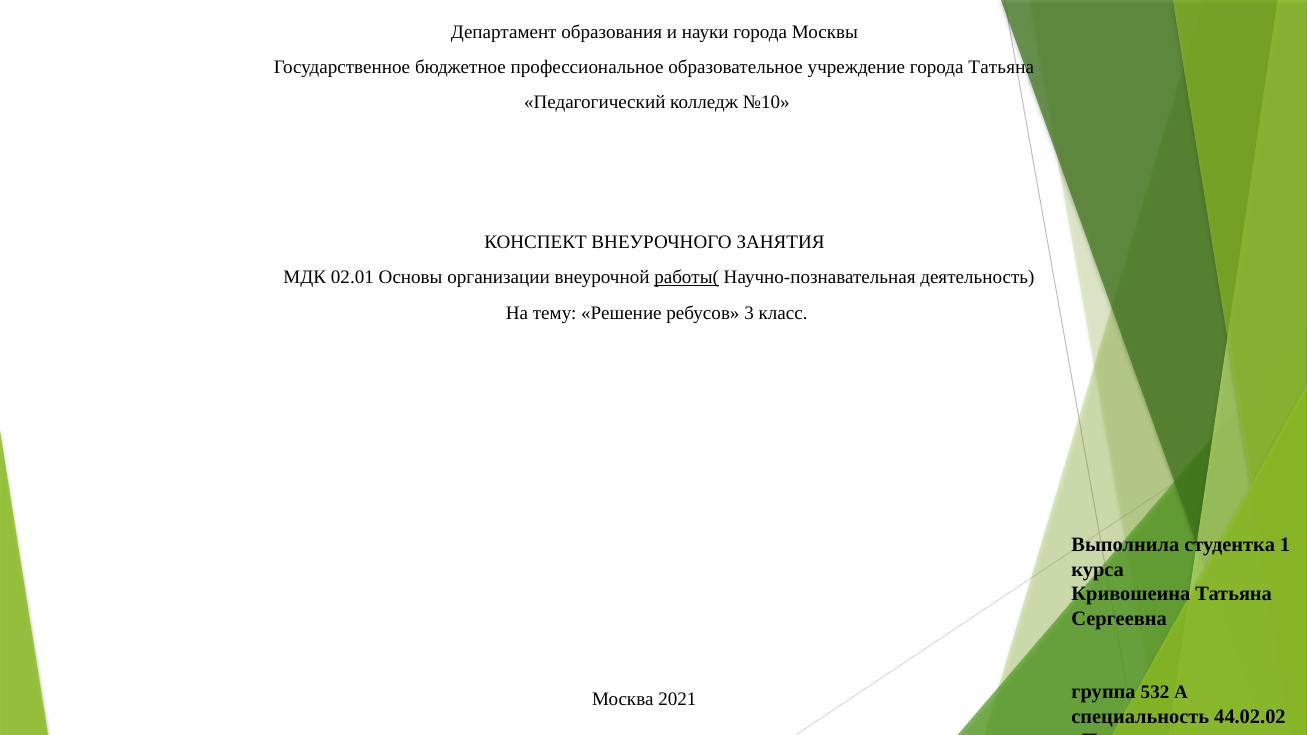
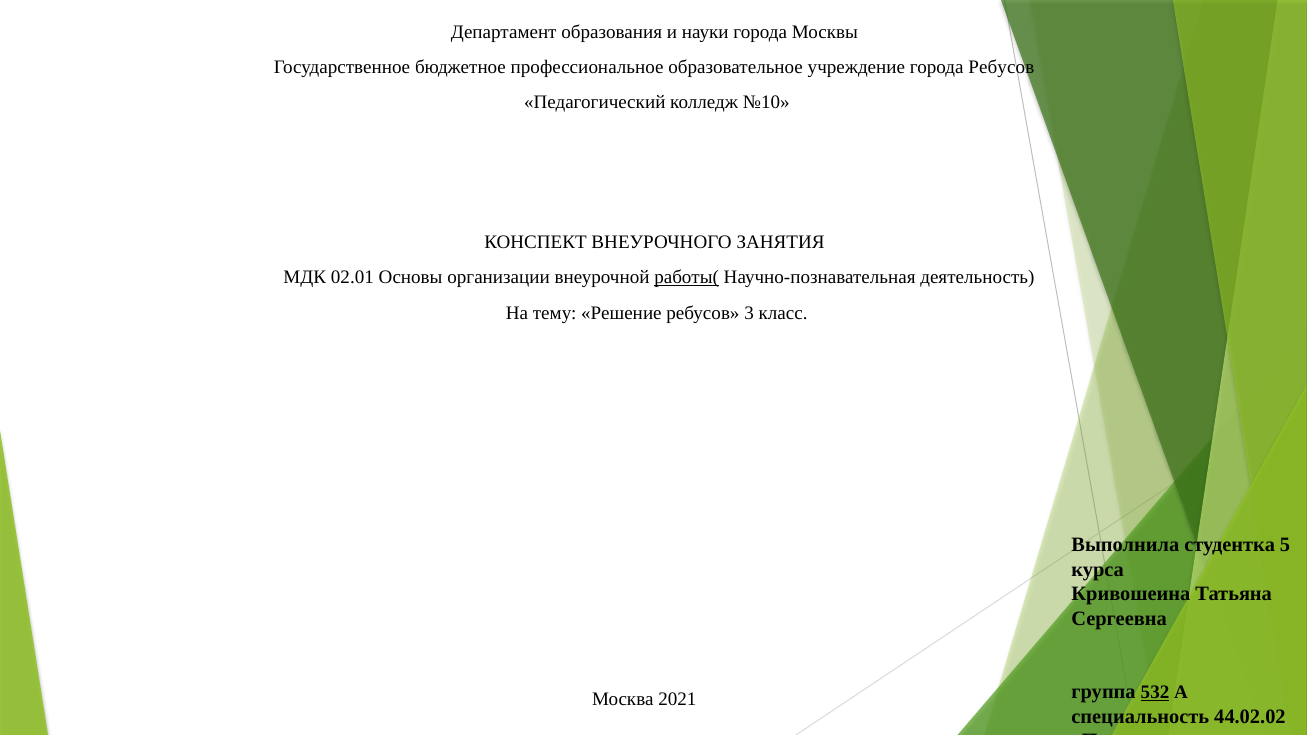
города Татьяна: Татьяна -> Ребусов (1001, 67)
1: 1 -> 5 (1285, 545)
532 underline: none -> present (1155, 692)
